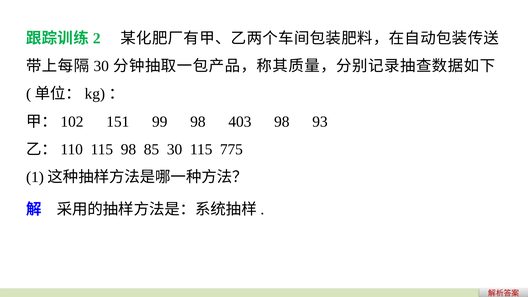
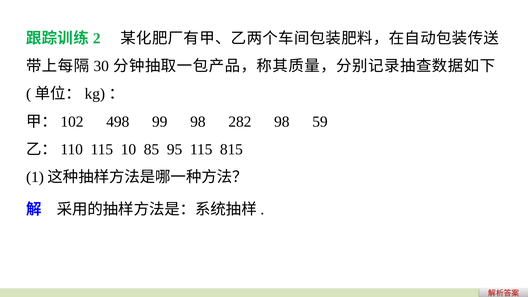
151: 151 -> 498 (118, 122)
403: 403 -> 282 (240, 122)
93: 93 -> 59 (320, 122)
115 98: 98 -> 10 (128, 149)
85 30: 30 -> 95 (175, 149)
775: 775 -> 815 (231, 149)
